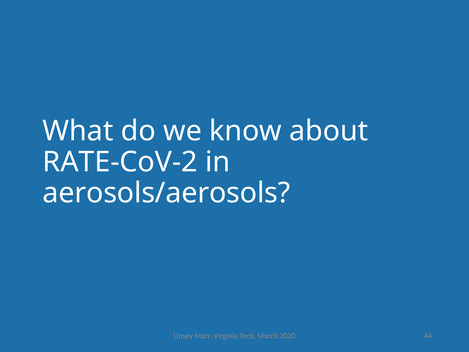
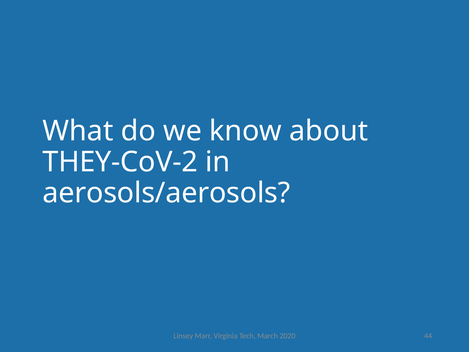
RATE-CoV-2: RATE-CoV-2 -> THEY-CoV-2 (120, 162)
